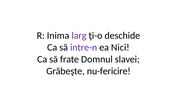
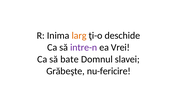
larg colour: purple -> orange (79, 35)
Nici: Nici -> Vrei (120, 47)
frate: frate -> bate (69, 59)
